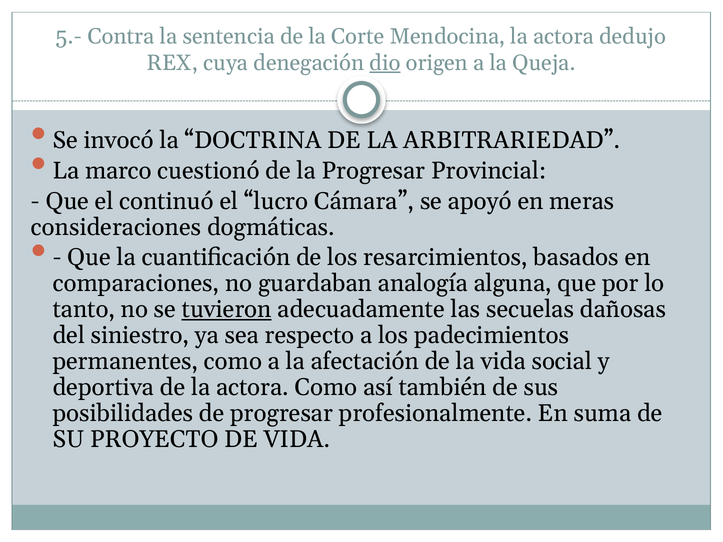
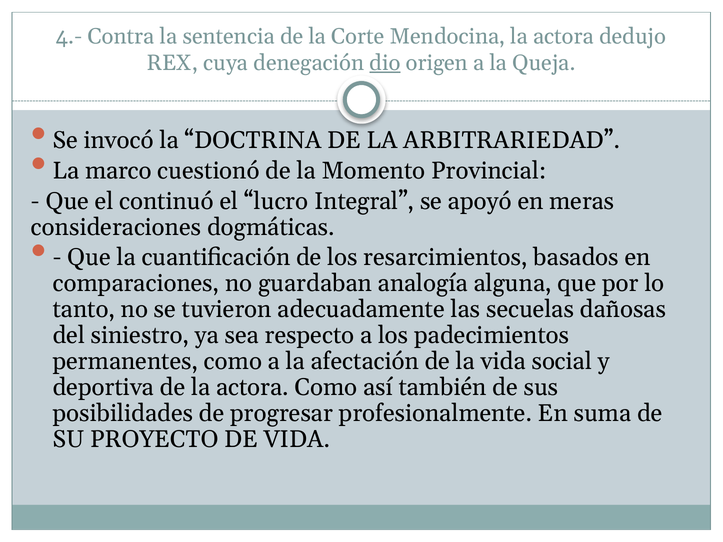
5.-: 5.- -> 4.- (69, 36)
la Progresar: Progresar -> Momento (373, 171)
Cámara: Cámara -> Integral (364, 201)
tuvieron underline: present -> none (227, 310)
